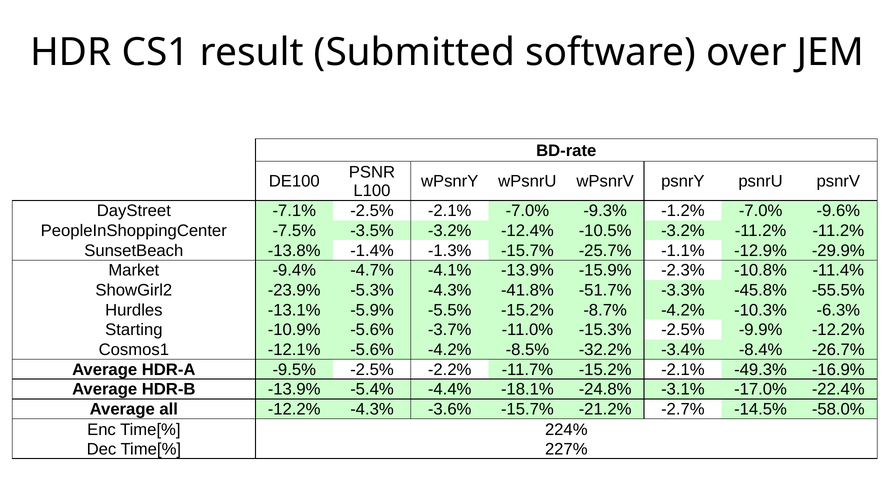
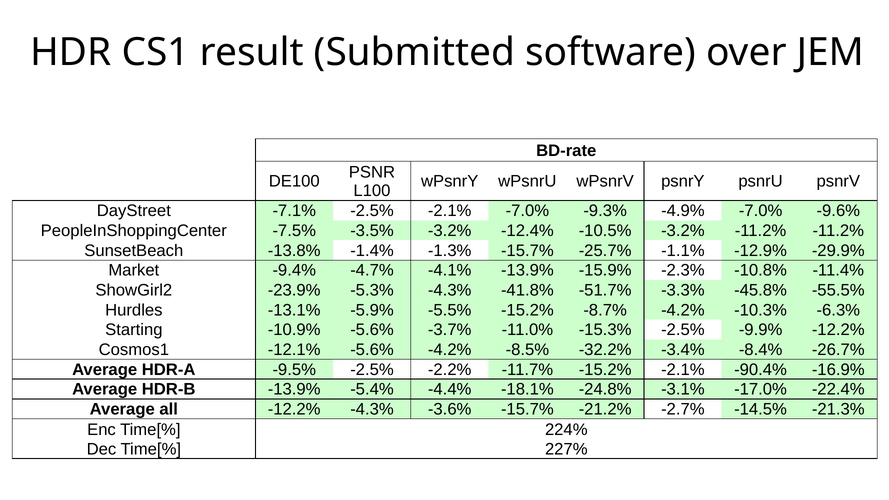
-1.2%: -1.2% -> -4.9% (683, 211)
-49.3%: -49.3% -> -90.4% (761, 370)
-58.0%: -58.0% -> -21.3% (838, 409)
